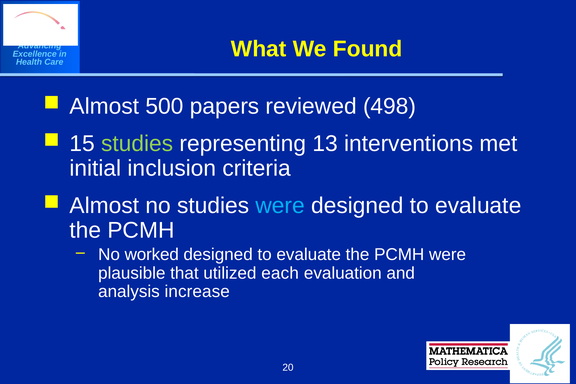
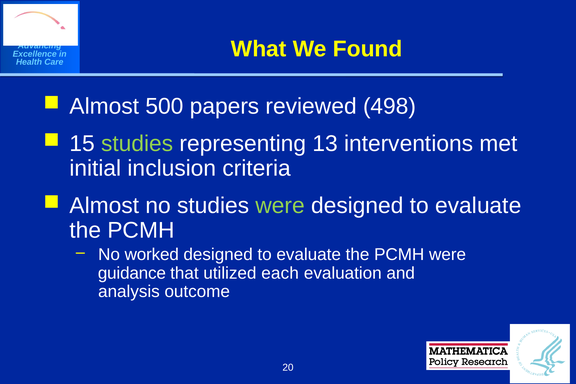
were colour: light blue -> light green (280, 206)
plausible: plausible -> guidance (132, 273)
increase: increase -> outcome (197, 292)
